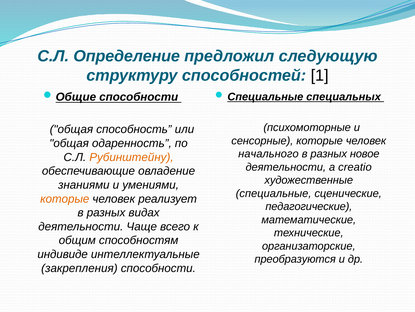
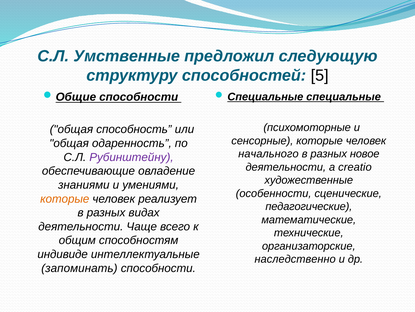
Определение: Определение -> Умственные (127, 56)
1: 1 -> 5 (320, 75)
специальных: специальных -> специальные (344, 97)
Рубинштейну colour: orange -> purple (131, 157)
специальные: специальные -> особенности (274, 193)
преобразуются: преобразуются -> наследственно (295, 259)
закрепления: закрепления -> запоминать (79, 268)
